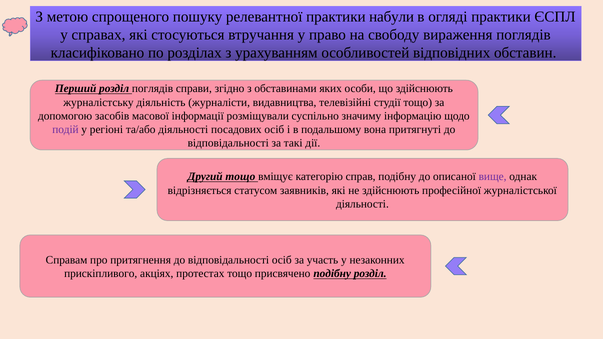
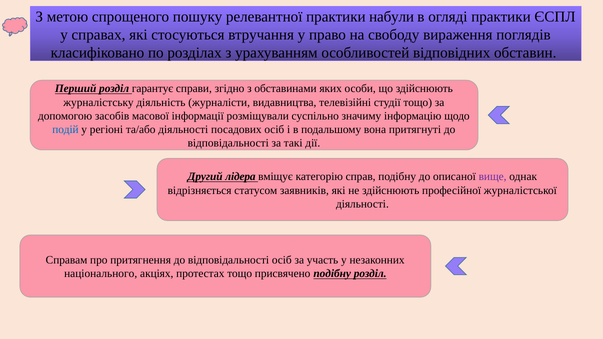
розділ поглядів: поглядів -> гарантує (153, 89)
подій colour: purple -> blue (65, 129)
Другий тощо: тощо -> лідера (240, 177)
прискіпливого: прискіпливого -> національного (101, 274)
